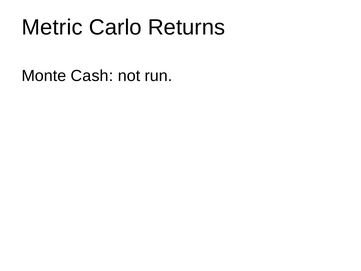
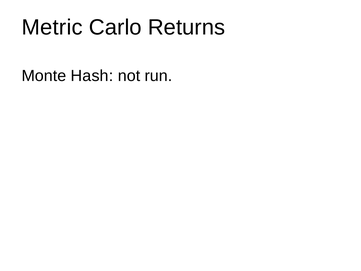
Cash: Cash -> Hash (92, 76)
